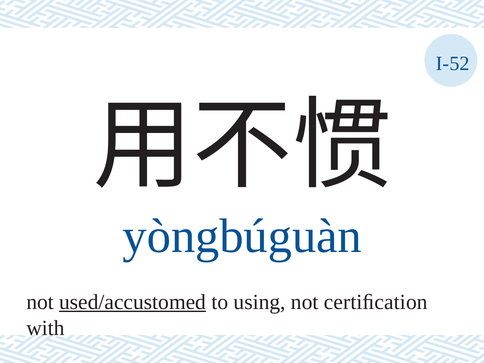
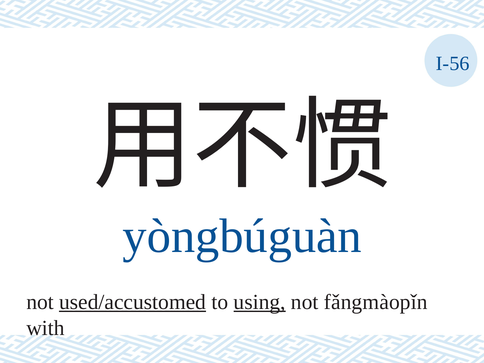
I-52: I-52 -> I-56 (453, 63)
using underline: none -> present (260, 302)
certiﬁcation: certiﬁcation -> fǎngmàopǐn (376, 302)
